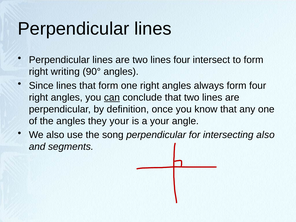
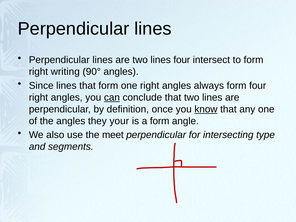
know underline: none -> present (206, 109)
a your: your -> form (160, 121)
song: song -> meet (113, 135)
intersecting also: also -> type (266, 135)
